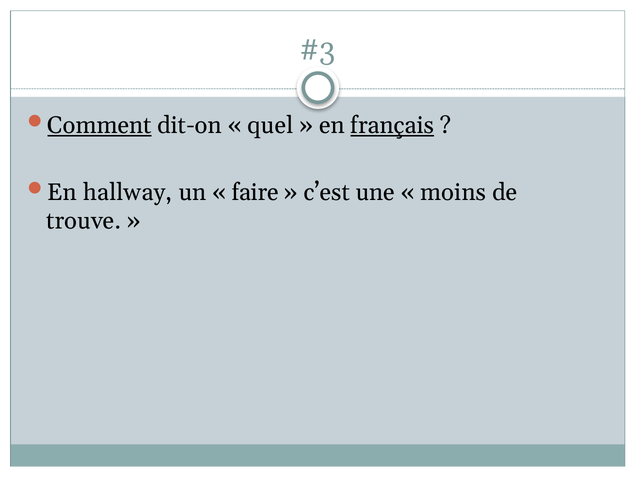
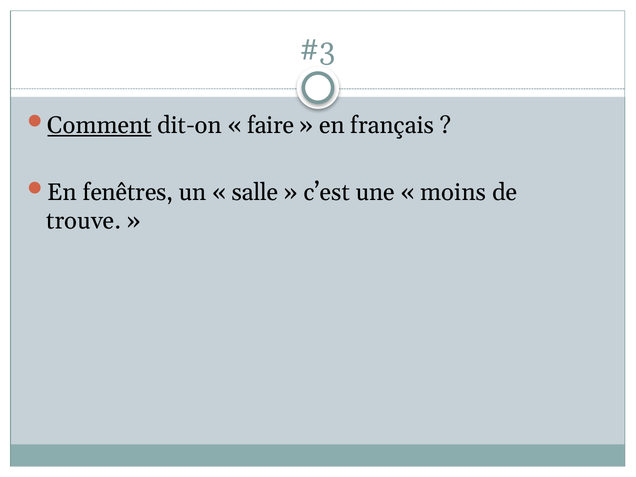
quel: quel -> faire (271, 125)
français underline: present -> none (392, 125)
hallway: hallway -> fenêtres (128, 192)
faire: faire -> salle (255, 192)
